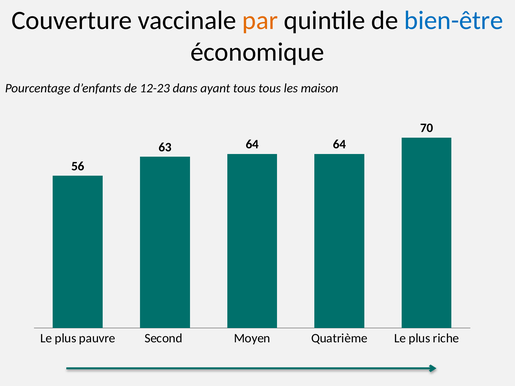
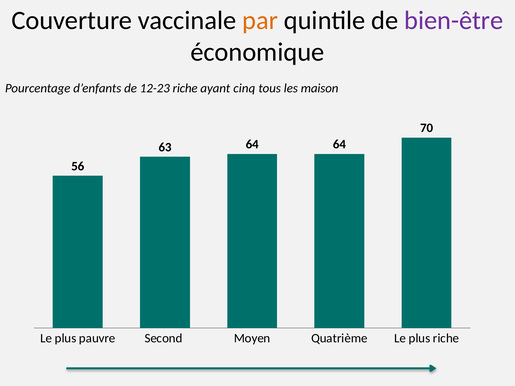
bien-être colour: blue -> purple (454, 20)
12-23 dans: dans -> riche (185, 88)
ayant tous: tous -> cinq (244, 88)
